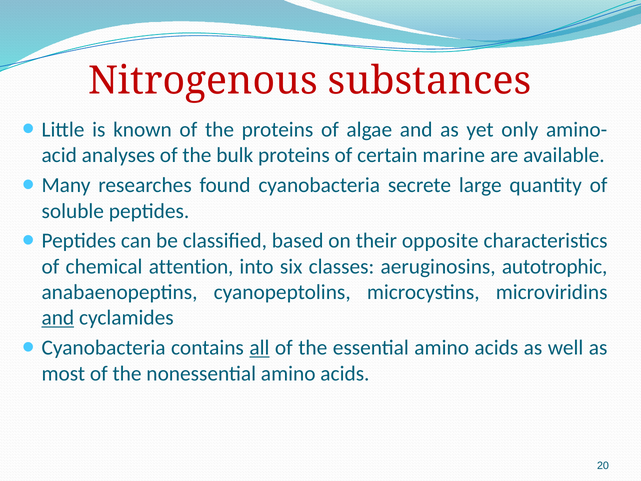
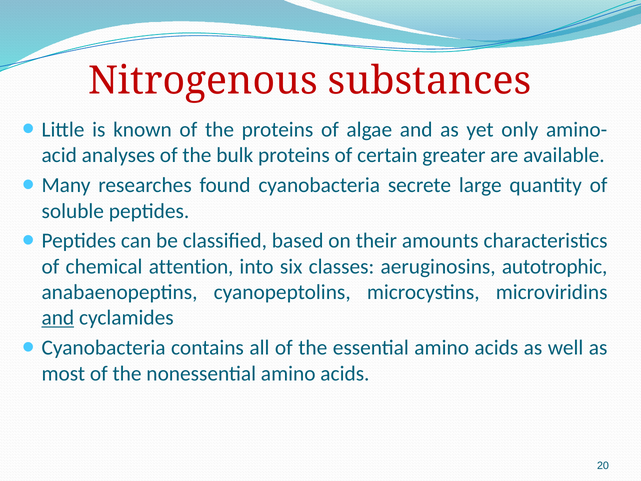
marine: marine -> greater (454, 155)
opposite: opposite -> amounts (440, 241)
all underline: present -> none (259, 348)
